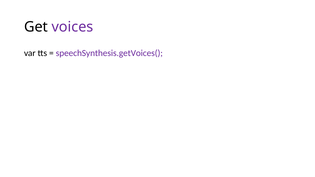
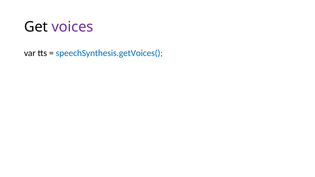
speechSynthesis.getVoices( colour: purple -> blue (109, 53)
